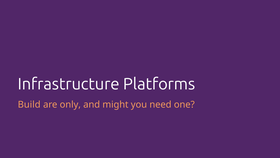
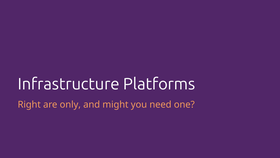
Build: Build -> Right (29, 104)
